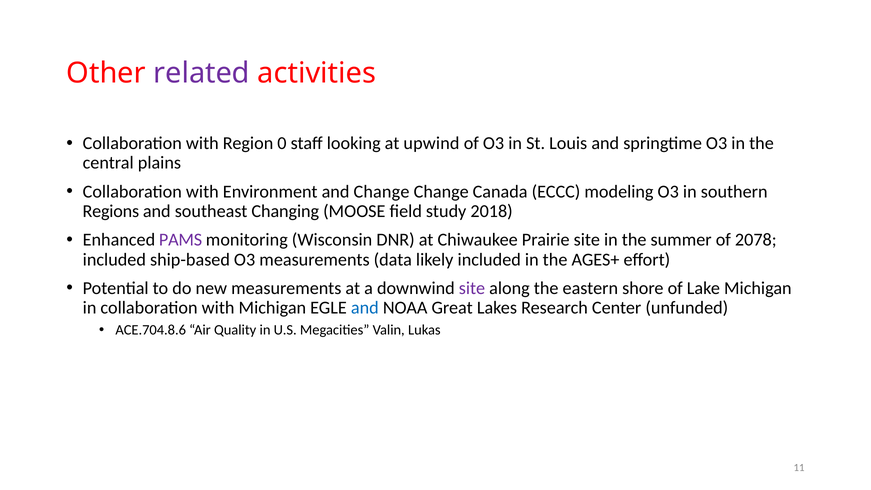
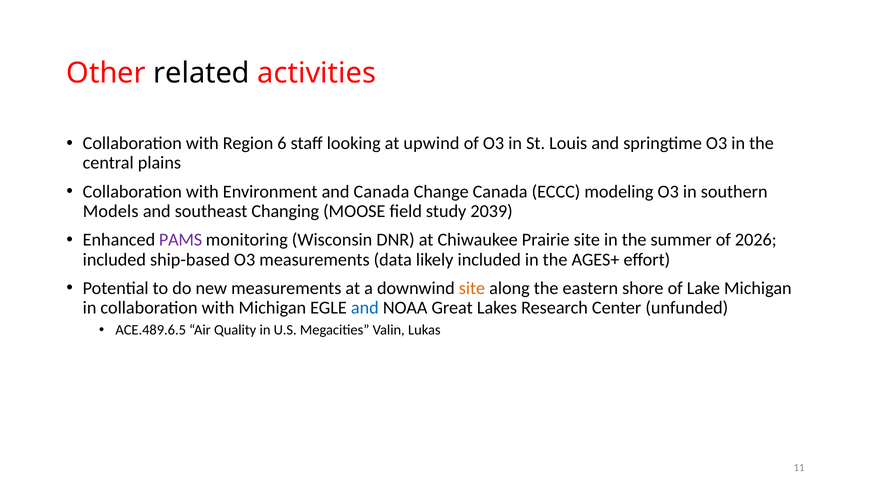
related colour: purple -> black (202, 73)
0: 0 -> 6 (282, 143)
and Change: Change -> Canada (381, 192)
Regions: Regions -> Models (111, 211)
2018: 2018 -> 2039 (492, 211)
2078: 2078 -> 2026 (756, 240)
site colour: purple -> orange (472, 288)
ACE.704.8.6: ACE.704.8.6 -> ACE.489.6.5 (151, 330)
